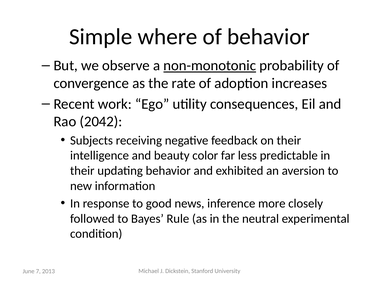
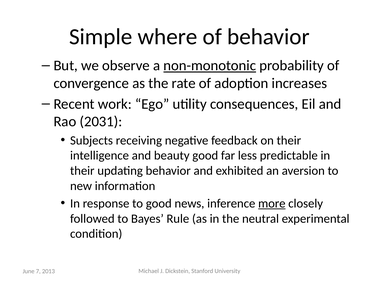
2042: 2042 -> 2031 (101, 122)
beauty color: color -> good (205, 156)
more underline: none -> present (272, 204)
